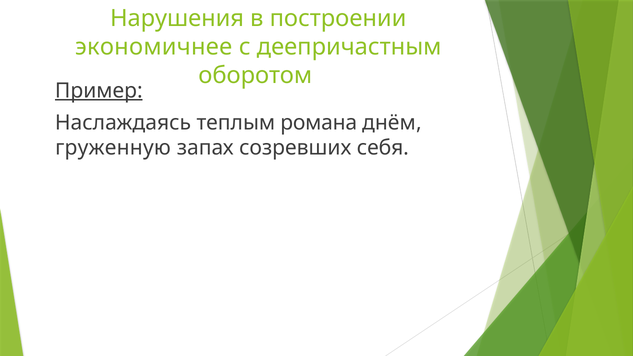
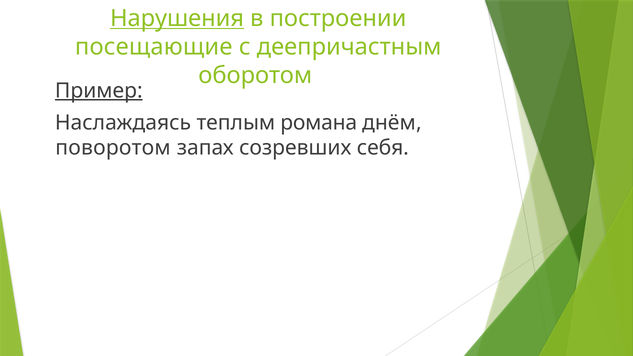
Нарушения underline: none -> present (177, 18)
экономичнее: экономичнее -> посещающие (154, 47)
груженную: груженную -> поворотом (113, 148)
